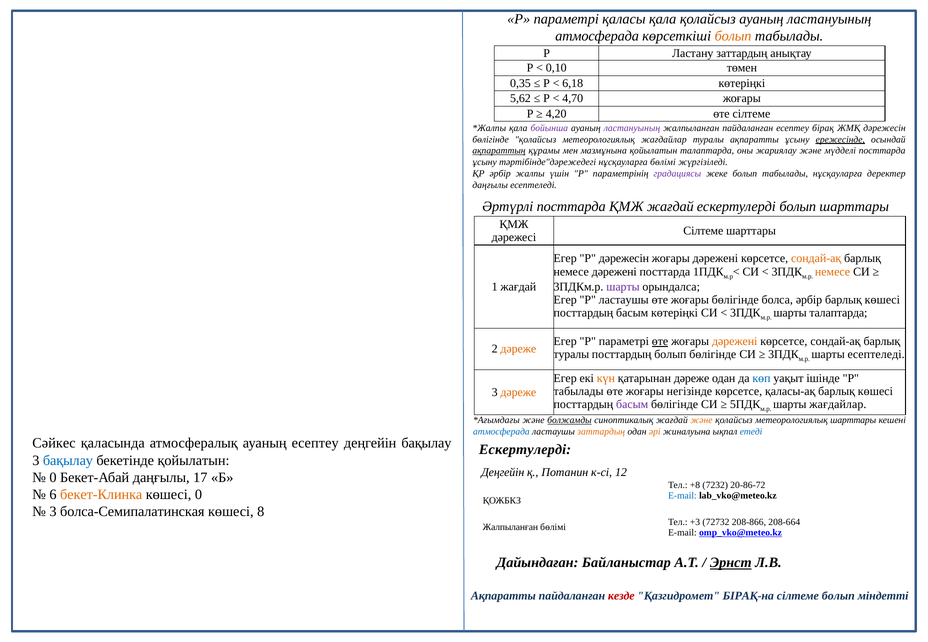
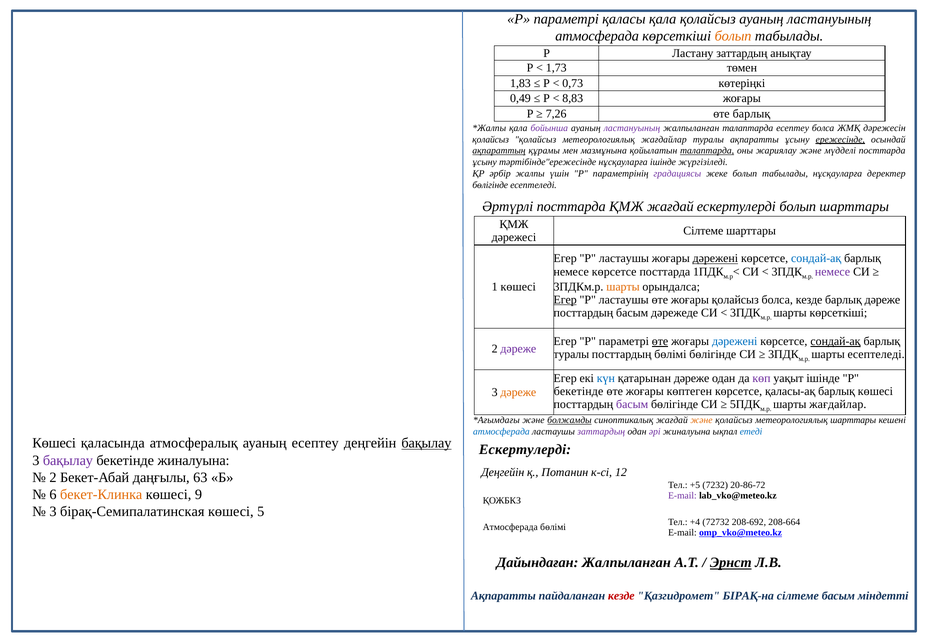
0,10: 0,10 -> 1,73 (556, 68)
0,35: 0,35 -> 1,83 (520, 83)
6,18: 6,18 -> 0,73 (573, 83)
5,62: 5,62 -> 0,49 (520, 98)
4,70: 4,70 -> 8,83 (573, 98)
4,20: 4,20 -> 7,26 (556, 114)
өте сілтеме: сілтеме -> барлық (751, 114)
жалпыланған пайдаланған: пайдаланған -> талаптарда (748, 128)
есептеу бірақ: бірақ -> болса (823, 128)
бөлігінде: бөлігінде -> қолайсыз (491, 140)
талаптарда underline: none -> present (707, 151)
тәртібінде"дәрежедегі: тәртібінде"дәрежедегі -> тәртібінде"ережесінде (548, 162)
нұсқауларға бөлімі: бөлімі -> ішінде (663, 162)
даңғылы: даңғылы -> бөлігінде (490, 185)
Р дәрежесін: дәрежесін -> ластаушы (624, 259)
дәрежені underline: none -> present (715, 259)
сондай-ақ colour: orange -> blue (816, 259)
немесе дәрежені: дәрежені -> көрсетсе (614, 272)
немесе colour: orange -> purple (832, 272)
1 жағдай: жағдай -> көшесі (518, 287)
шарты colour: purple -> orange (623, 287)
Егер underline: none -> present (565, 300)
жоғары бөлігінде: бөлігінде -> қолайсыз (735, 300)
болса әрбір: әрбір -> кезде (809, 300)
көшесі: көшесі -> дәреже (882, 300)
басым көтеріңкі: көтеріңкі -> дәрежеде (675, 313)
шарты талаптарда: талаптарда -> көрсеткіші (838, 313)
дәрежені colour: orange -> blue (735, 342)
сондай-ақ underline: none -> present (835, 342)
дәреже colour: orange -> purple (518, 349)
посттардың болып: болып -> бөлімі (670, 355)
күн colour: orange -> blue (606, 378)
көп colour: blue -> purple (762, 378)
табылады: табылады -> бекетінде (579, 391)
негізінде: негізінде -> көптеген (689, 391)
заттардың colour: orange -> purple (601, 432)
әрі colour: orange -> purple (655, 432)
Сәйкес: Сәйкес -> Көшесі (54, 443)
бақылау underline: none -> present (426, 443)
бақылау colour: blue -> purple (68, 461)
бекетінде қойылатын: қойылатын -> жиналуына (194, 461)
0: 0 -> 2 (53, 478)
17: 17 -> 63 (200, 478)
+8: +8 -> +5 (695, 485)
көшесі 0: 0 -> 9 (198, 495)
E-mail colour: blue -> purple (682, 496)
болса-Семипалатинская: болса-Семипалатинская -> бірақ-Семипалатинская (132, 512)
8: 8 -> 5 (261, 512)
+3: +3 -> +4 (695, 522)
208-866: 208-866 -> 208-692 (749, 522)
Жалпыланған: Жалпыланған -> Атмосферада (510, 528)
Дайындаған Байланыстар: Байланыстар -> Жалпыланған (626, 563)
сілтеме болып: болып -> басым (838, 596)
